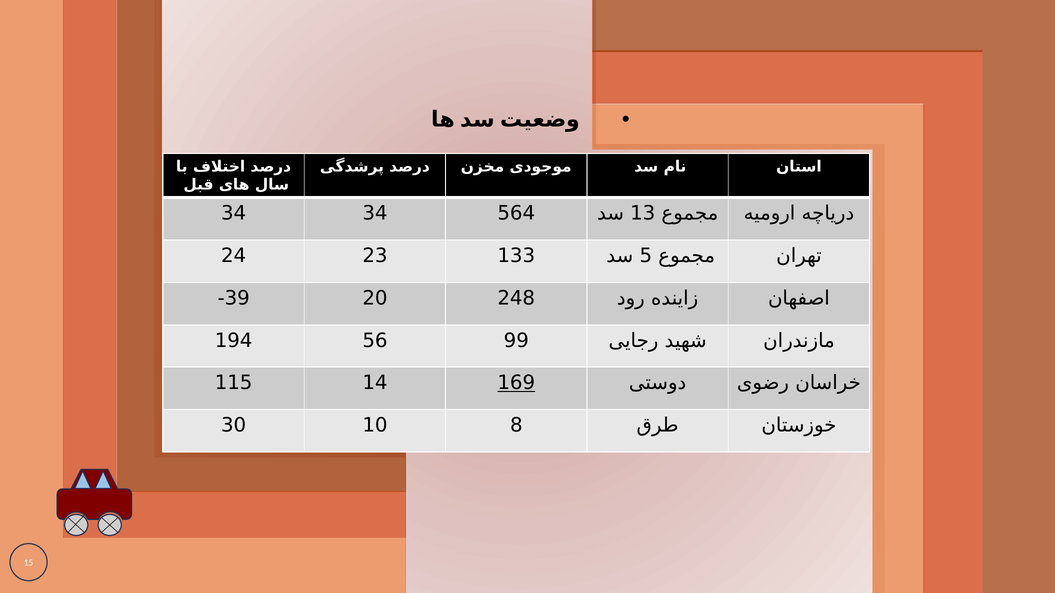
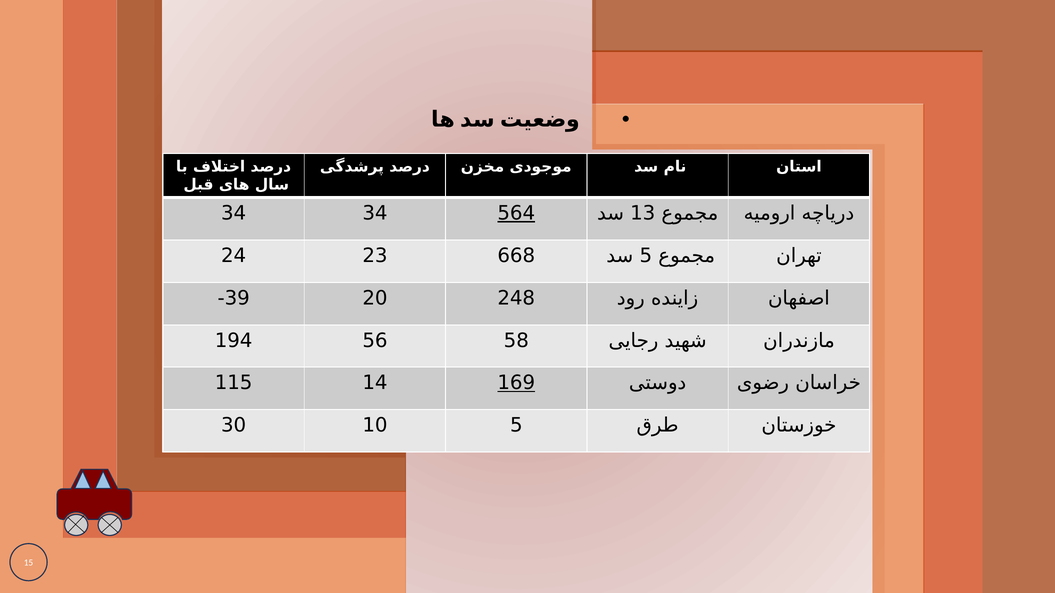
564 underline: none -> present (516, 213)
133: 133 -> 668 (516, 256)
99: 99 -> 58 (516, 341)
10 8: 8 -> 5 (516, 426)
